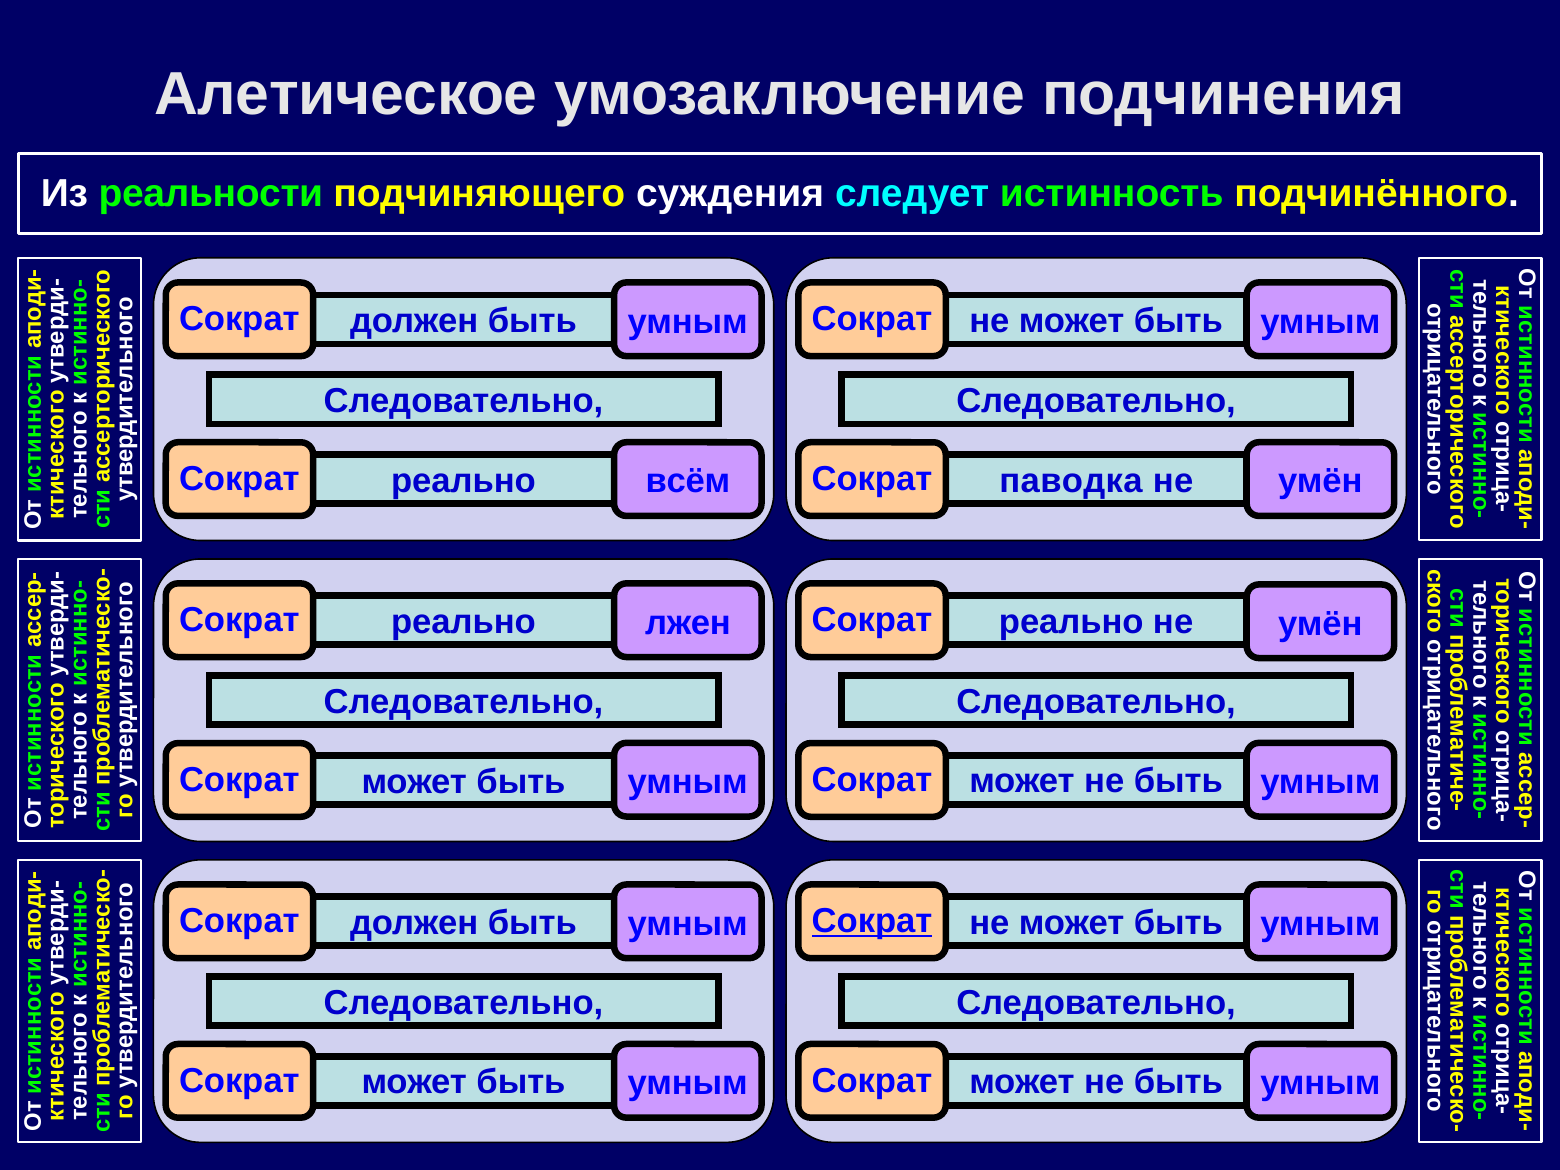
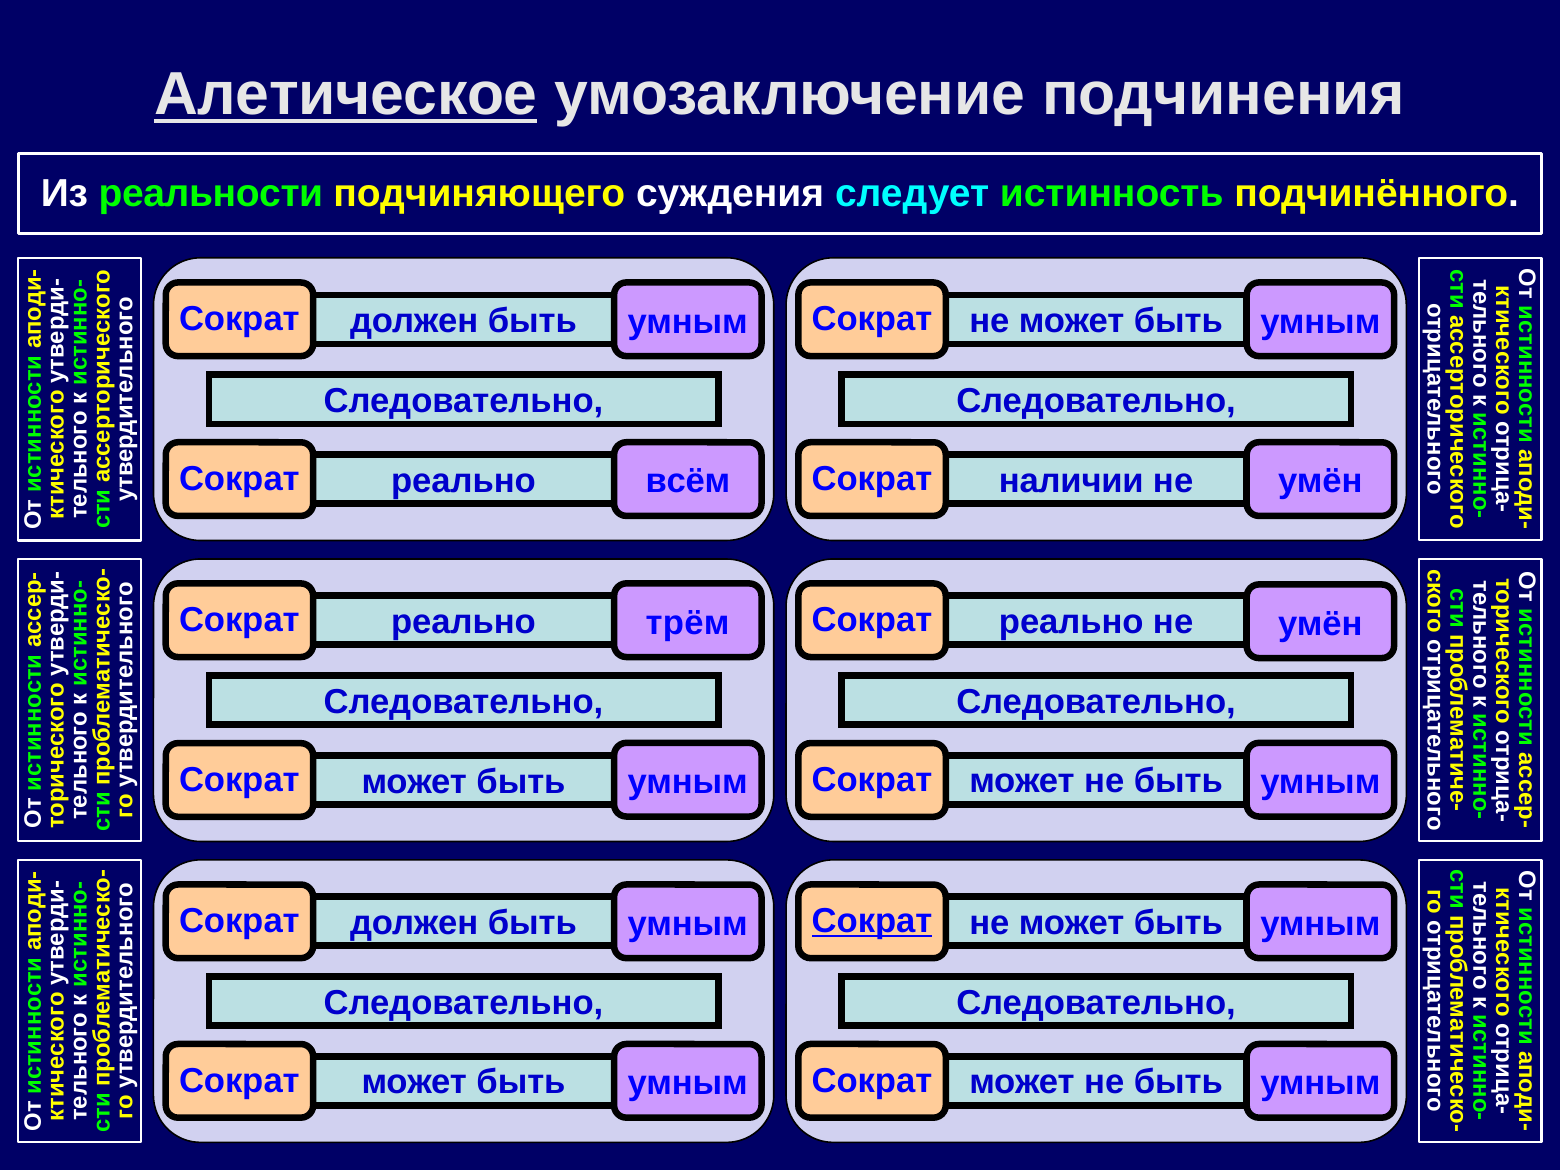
Алетическое underline: none -> present (346, 95)
паводка: паводка -> наличии (1071, 481)
лжен: лжен -> трём (688, 623)
